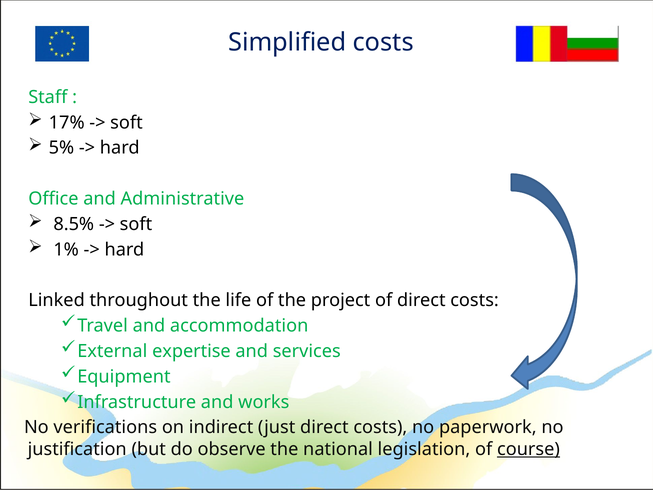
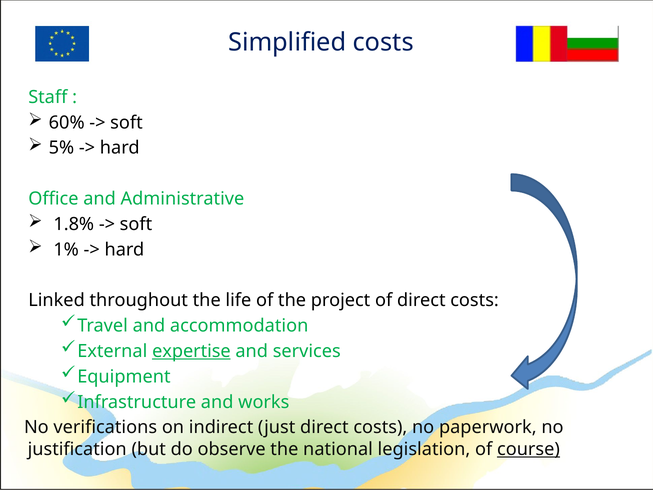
17%: 17% -> 60% (67, 122)
8.5%: 8.5% -> 1.8% (74, 224)
expertise underline: none -> present (191, 351)
